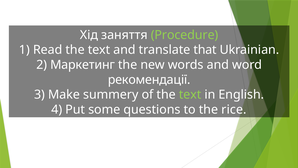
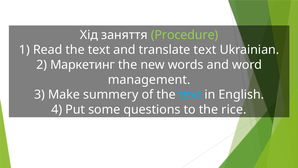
translate that: that -> text (205, 50)
рекомендації: рекомендації -> management (149, 80)
text colour: light green -> light blue (190, 94)
